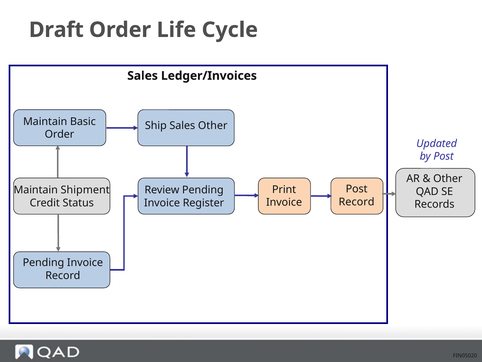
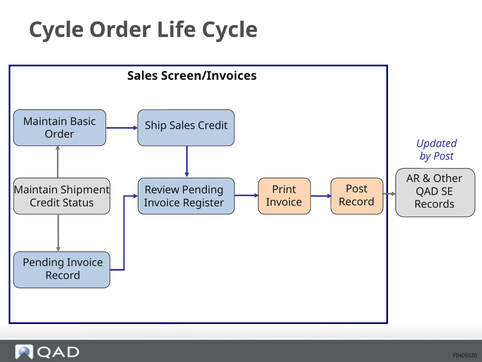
Draft: Draft -> Cycle (56, 30)
Ledger/Invoices: Ledger/Invoices -> Screen/Invoices (209, 76)
Sales Other: Other -> Credit (213, 125)
